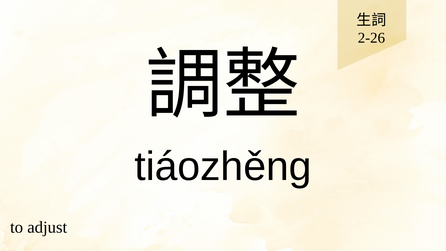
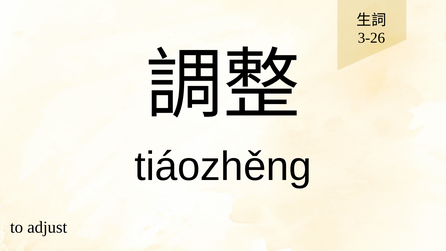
2-26: 2-26 -> 3-26 (371, 38)
